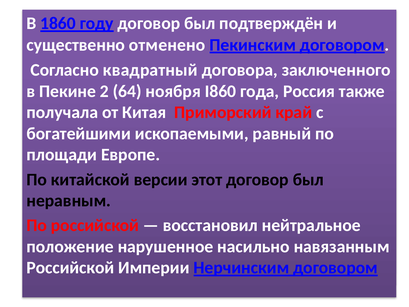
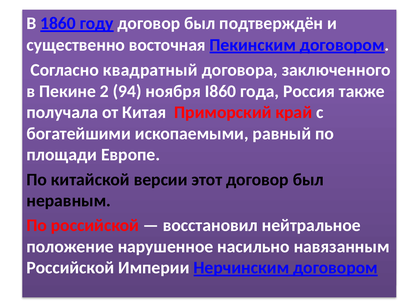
отменено: отменено -> восточная (167, 45)
64: 64 -> 94 (127, 91)
